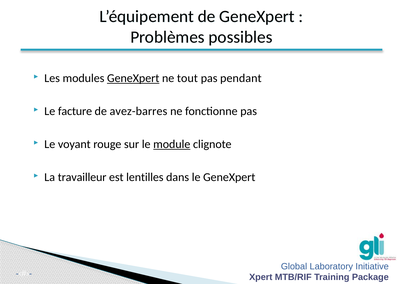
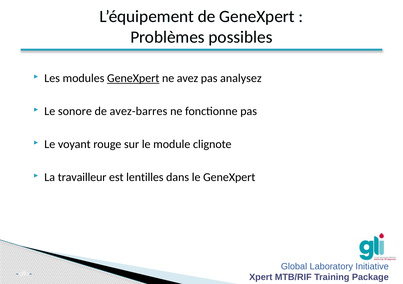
tout: tout -> avez (188, 78)
pendant: pendant -> analysez (241, 78)
facture: facture -> sonore (75, 111)
module underline: present -> none (172, 145)
